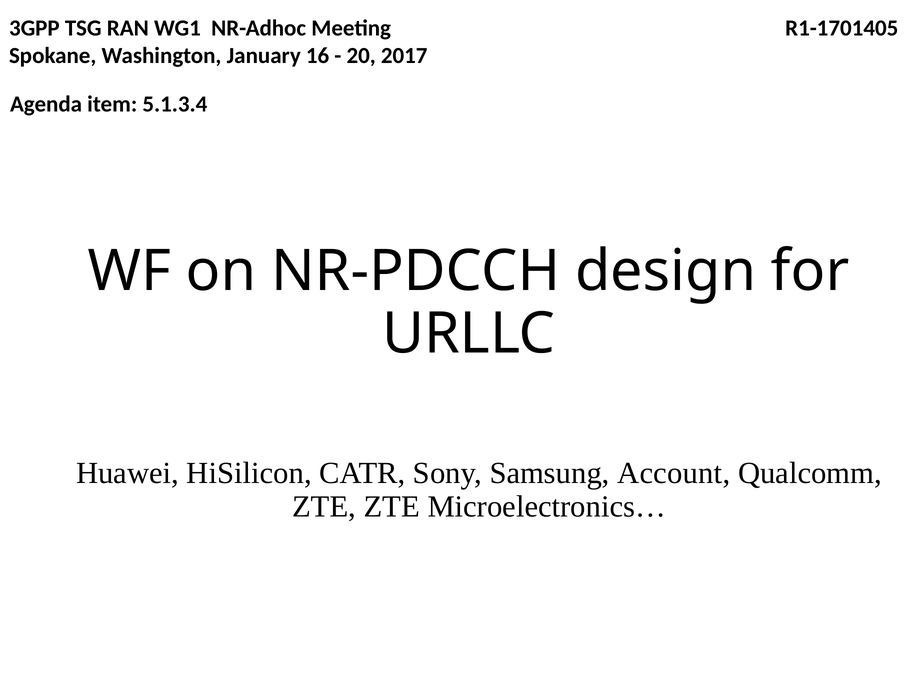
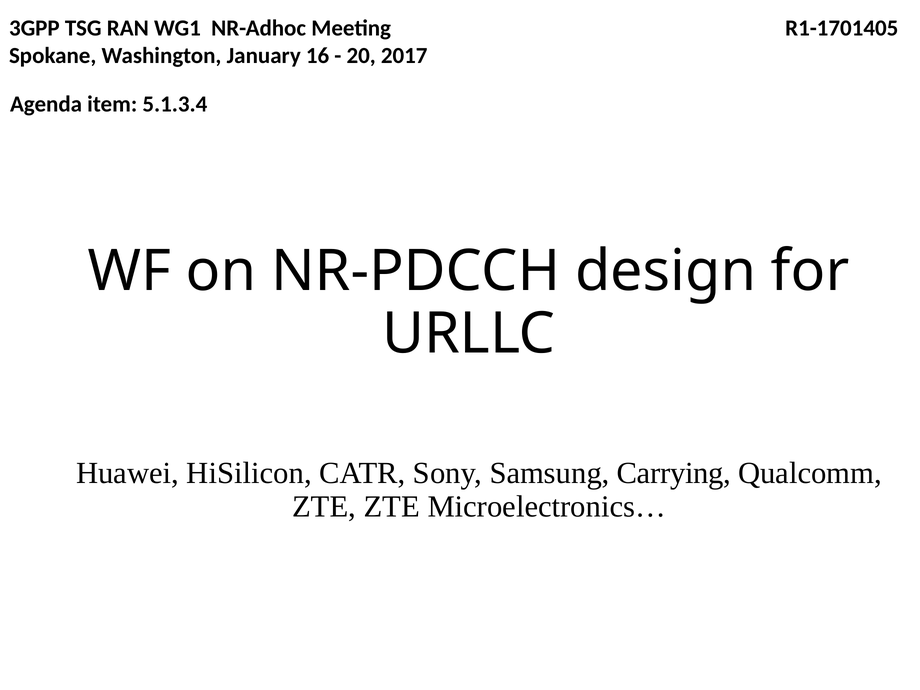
Account: Account -> Carrying (674, 473)
